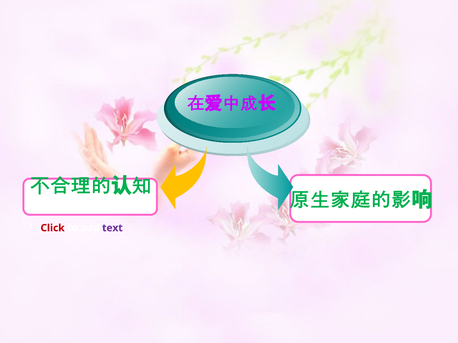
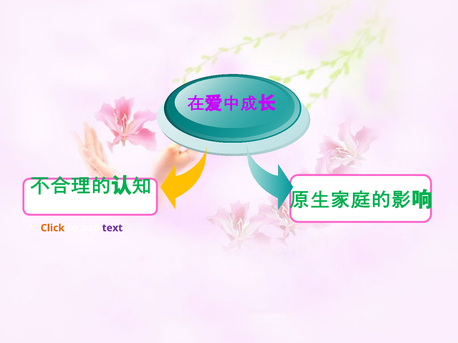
Click colour: red -> orange (53, 228)
